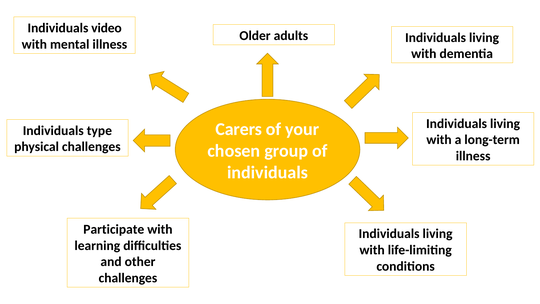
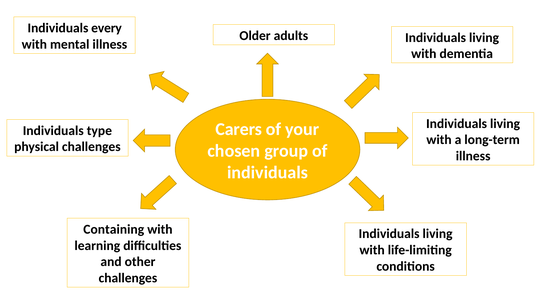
video: video -> every (106, 28)
Participate: Participate -> Containing (114, 229)
